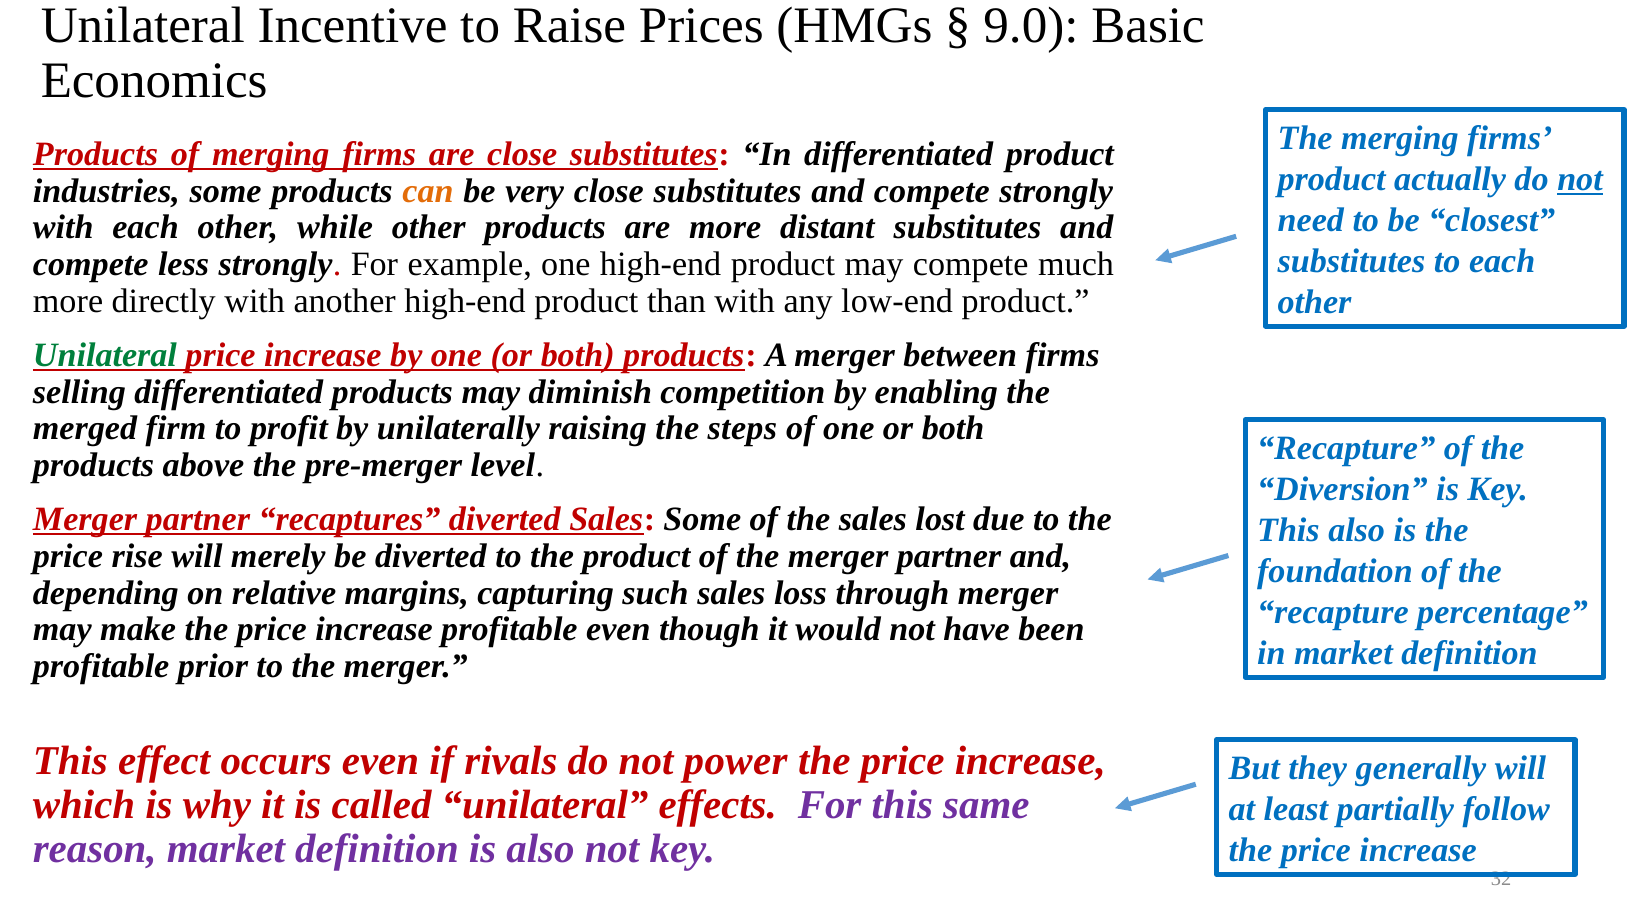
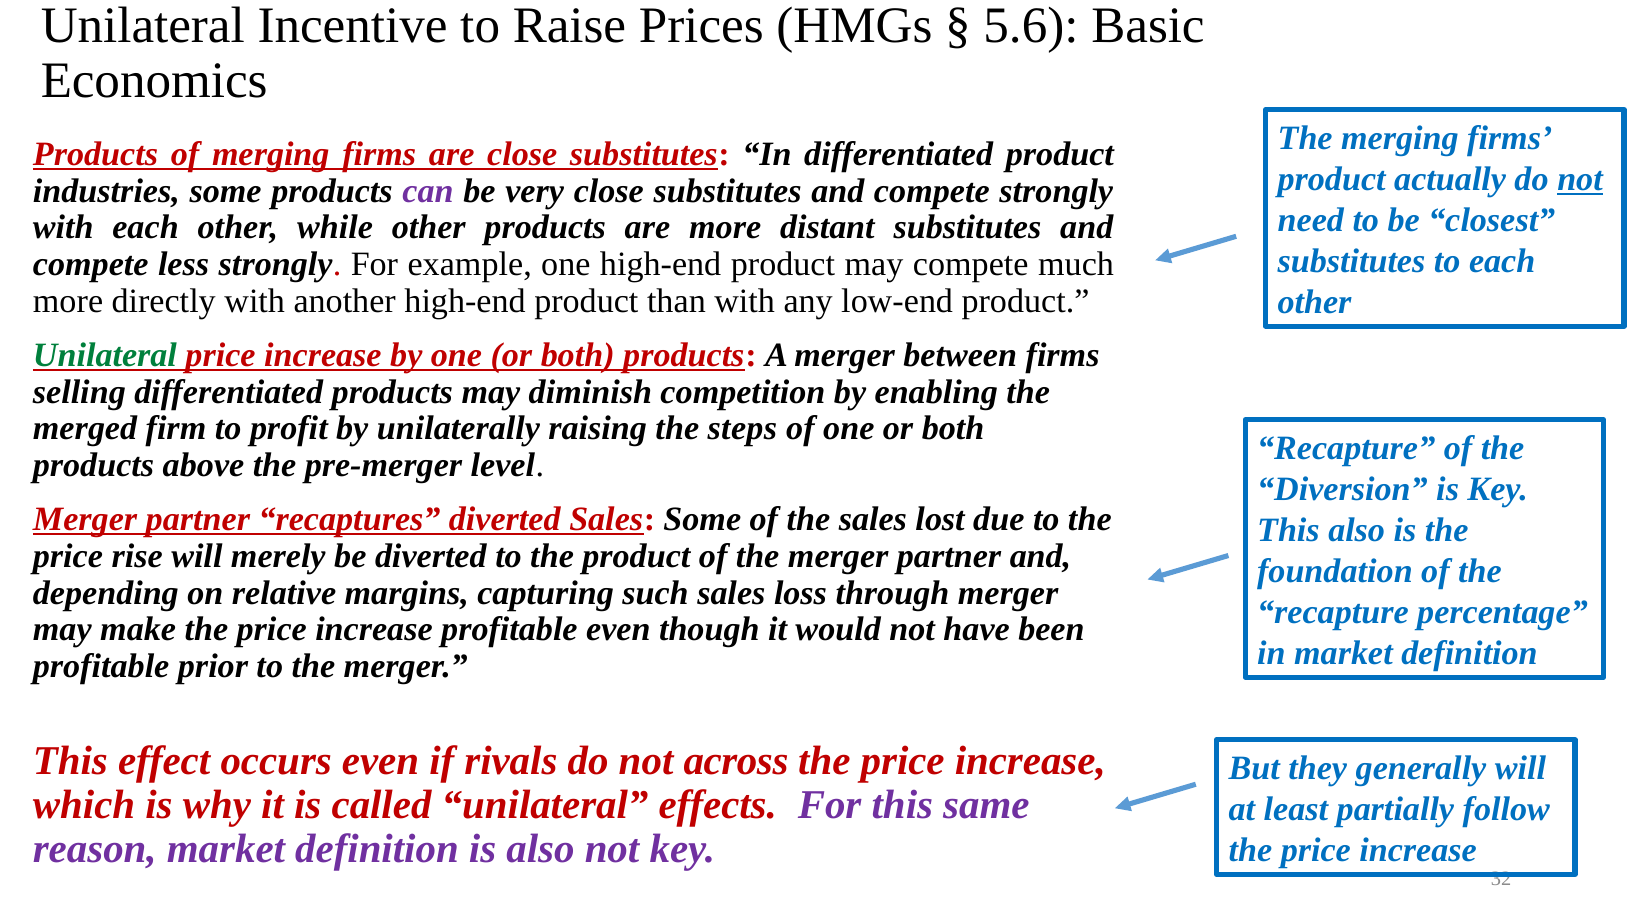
9.0: 9.0 -> 5.6 (1031, 25)
can colour: orange -> purple (428, 191)
power: power -> across (736, 761)
